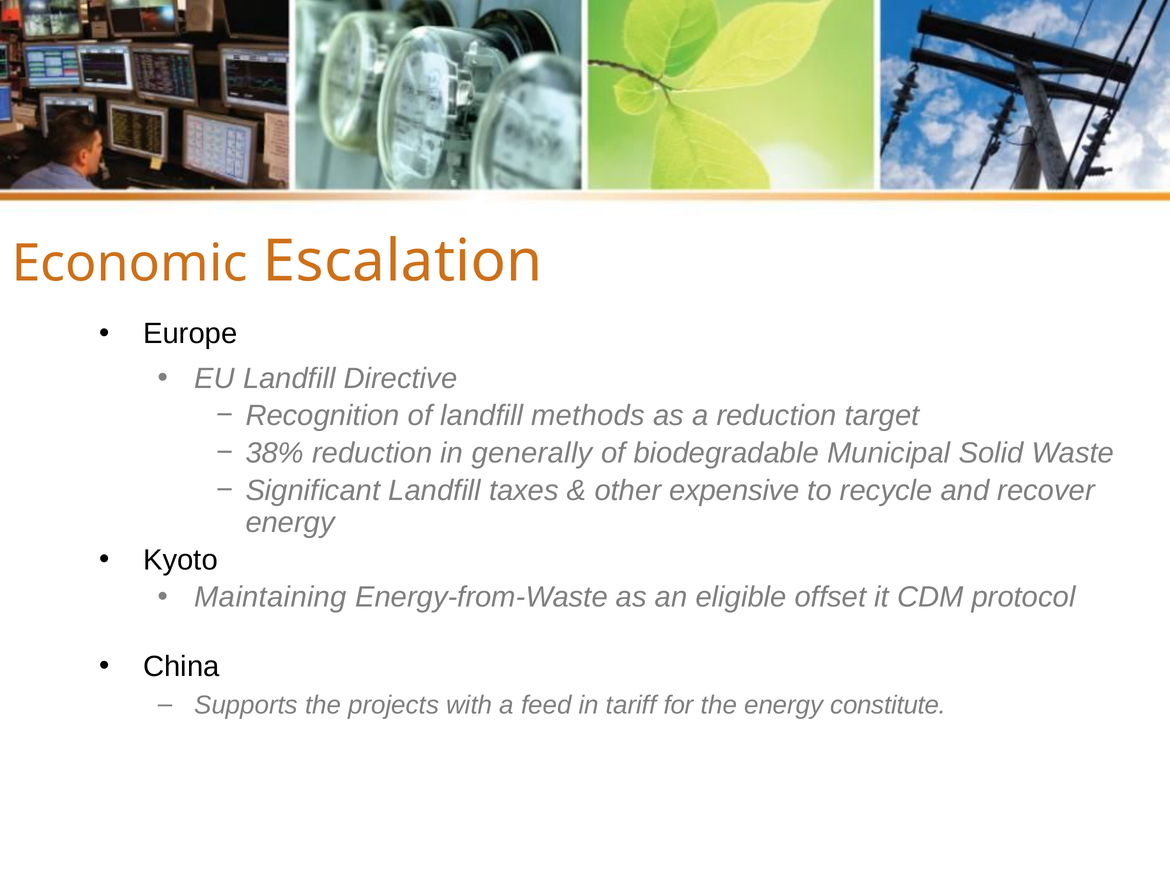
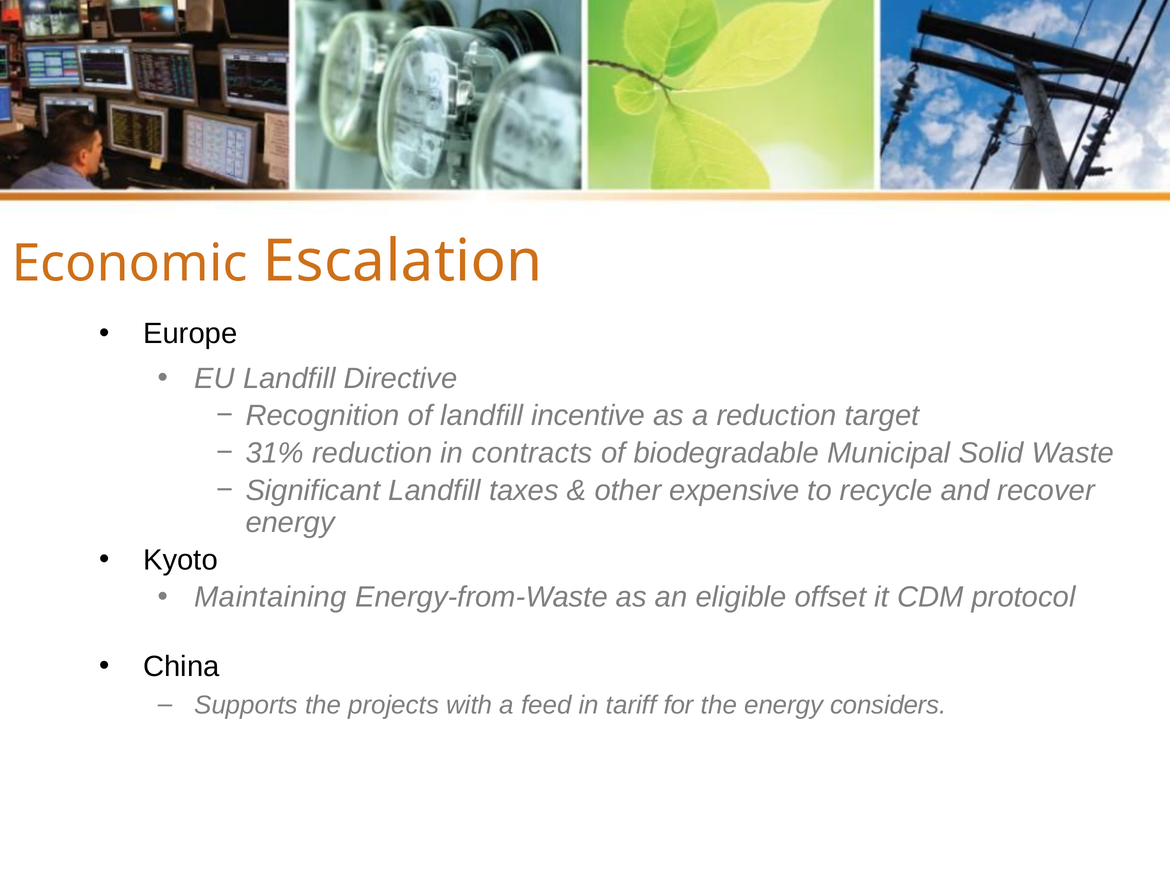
methods: methods -> incentive (588, 416)
38%: 38% -> 31% (275, 453)
generally: generally -> contracts (532, 453)
constitute: constitute -> considers (888, 705)
